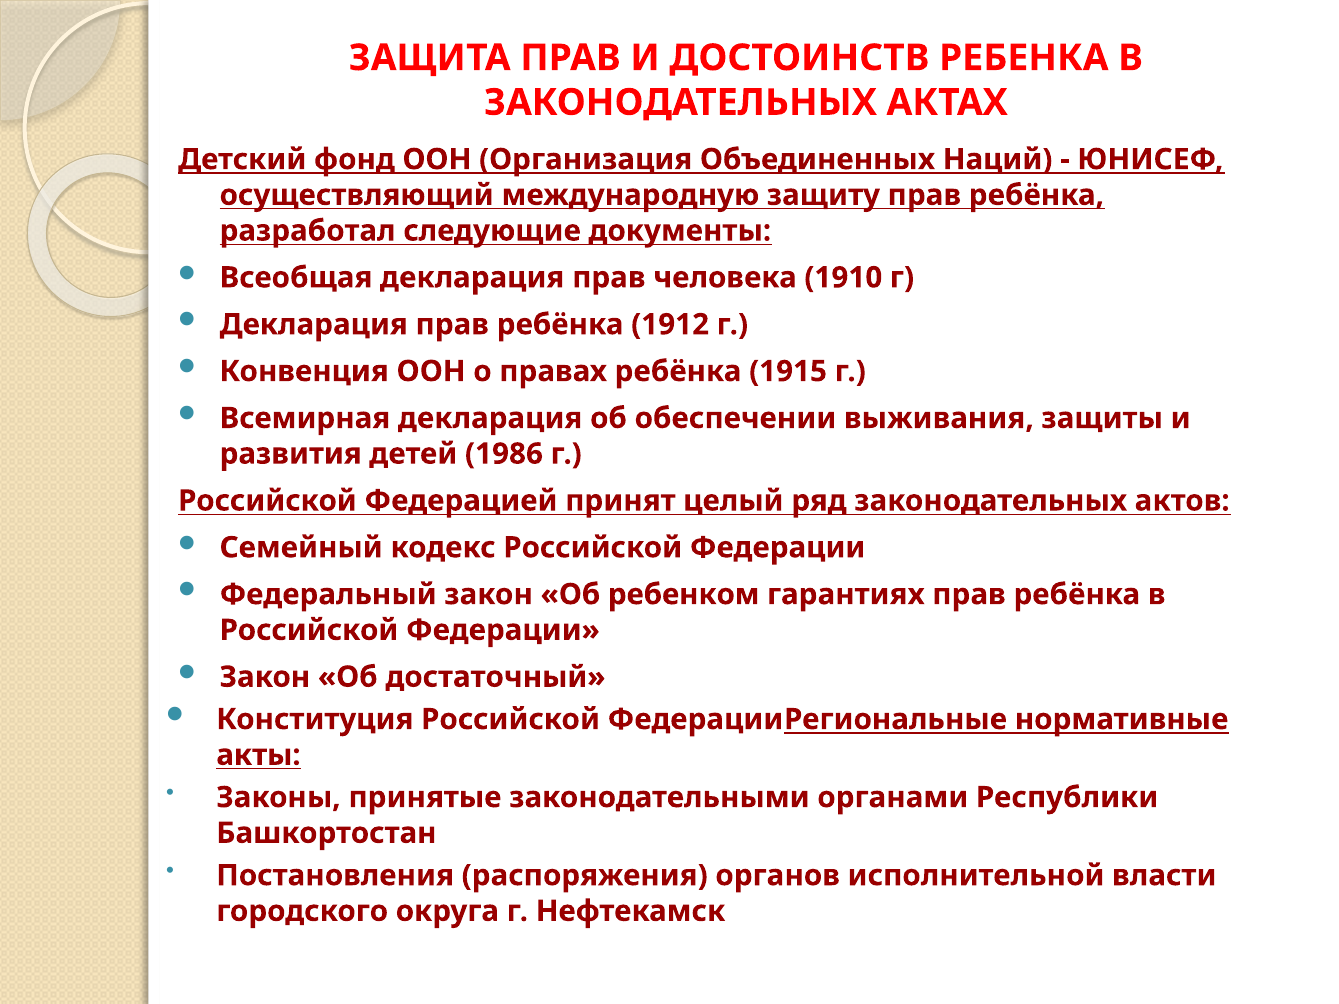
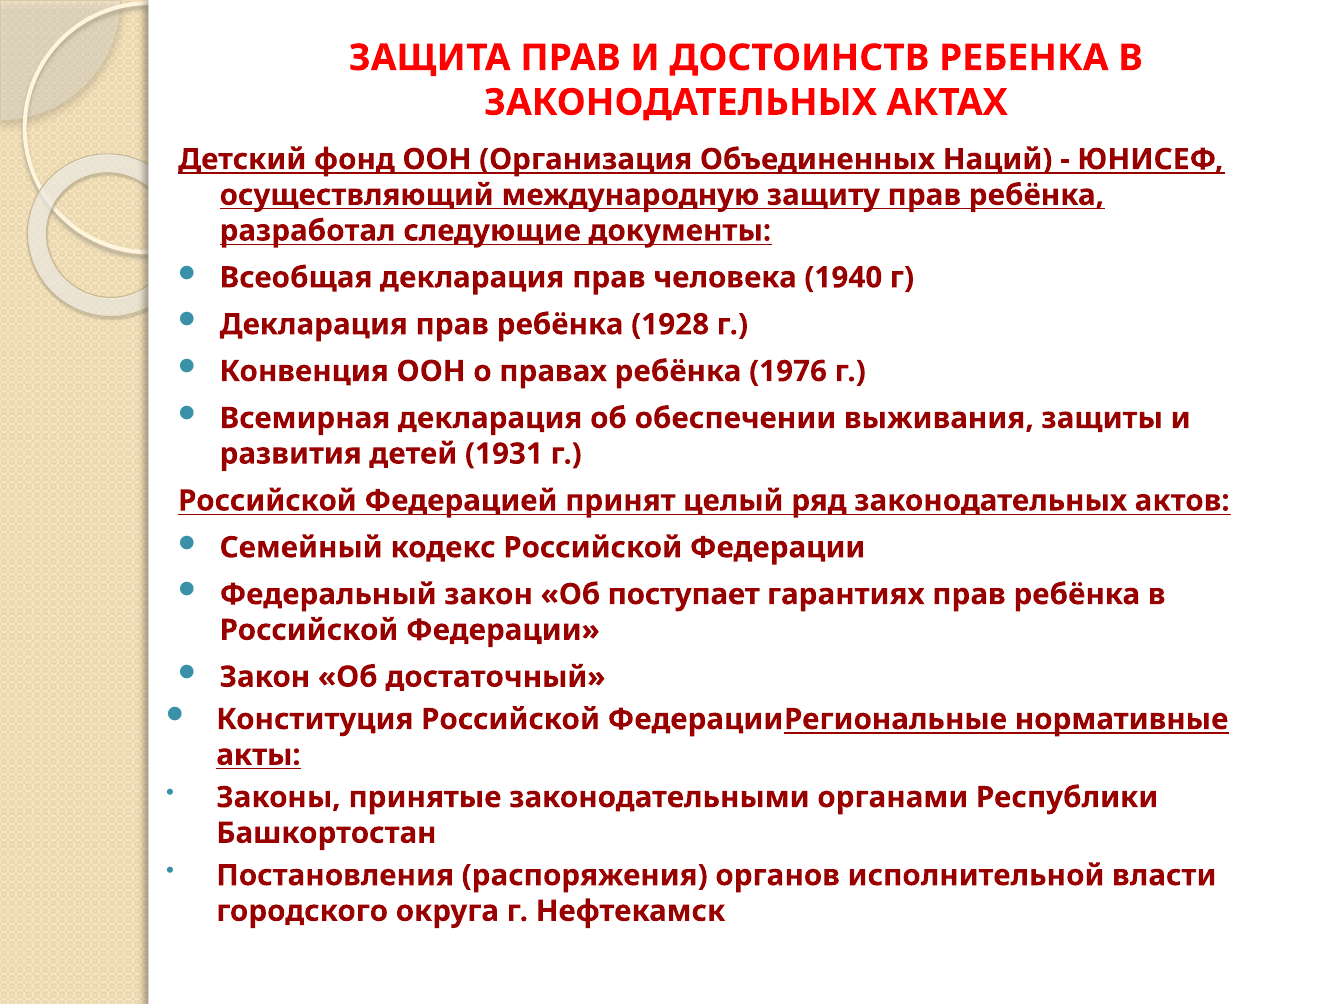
1910: 1910 -> 1940 (843, 278)
1912: 1912 -> 1928 (670, 325)
1915: 1915 -> 1976 (788, 371)
1986: 1986 -> 1931 (504, 454)
ребенком: ребенком -> поступает (684, 595)
